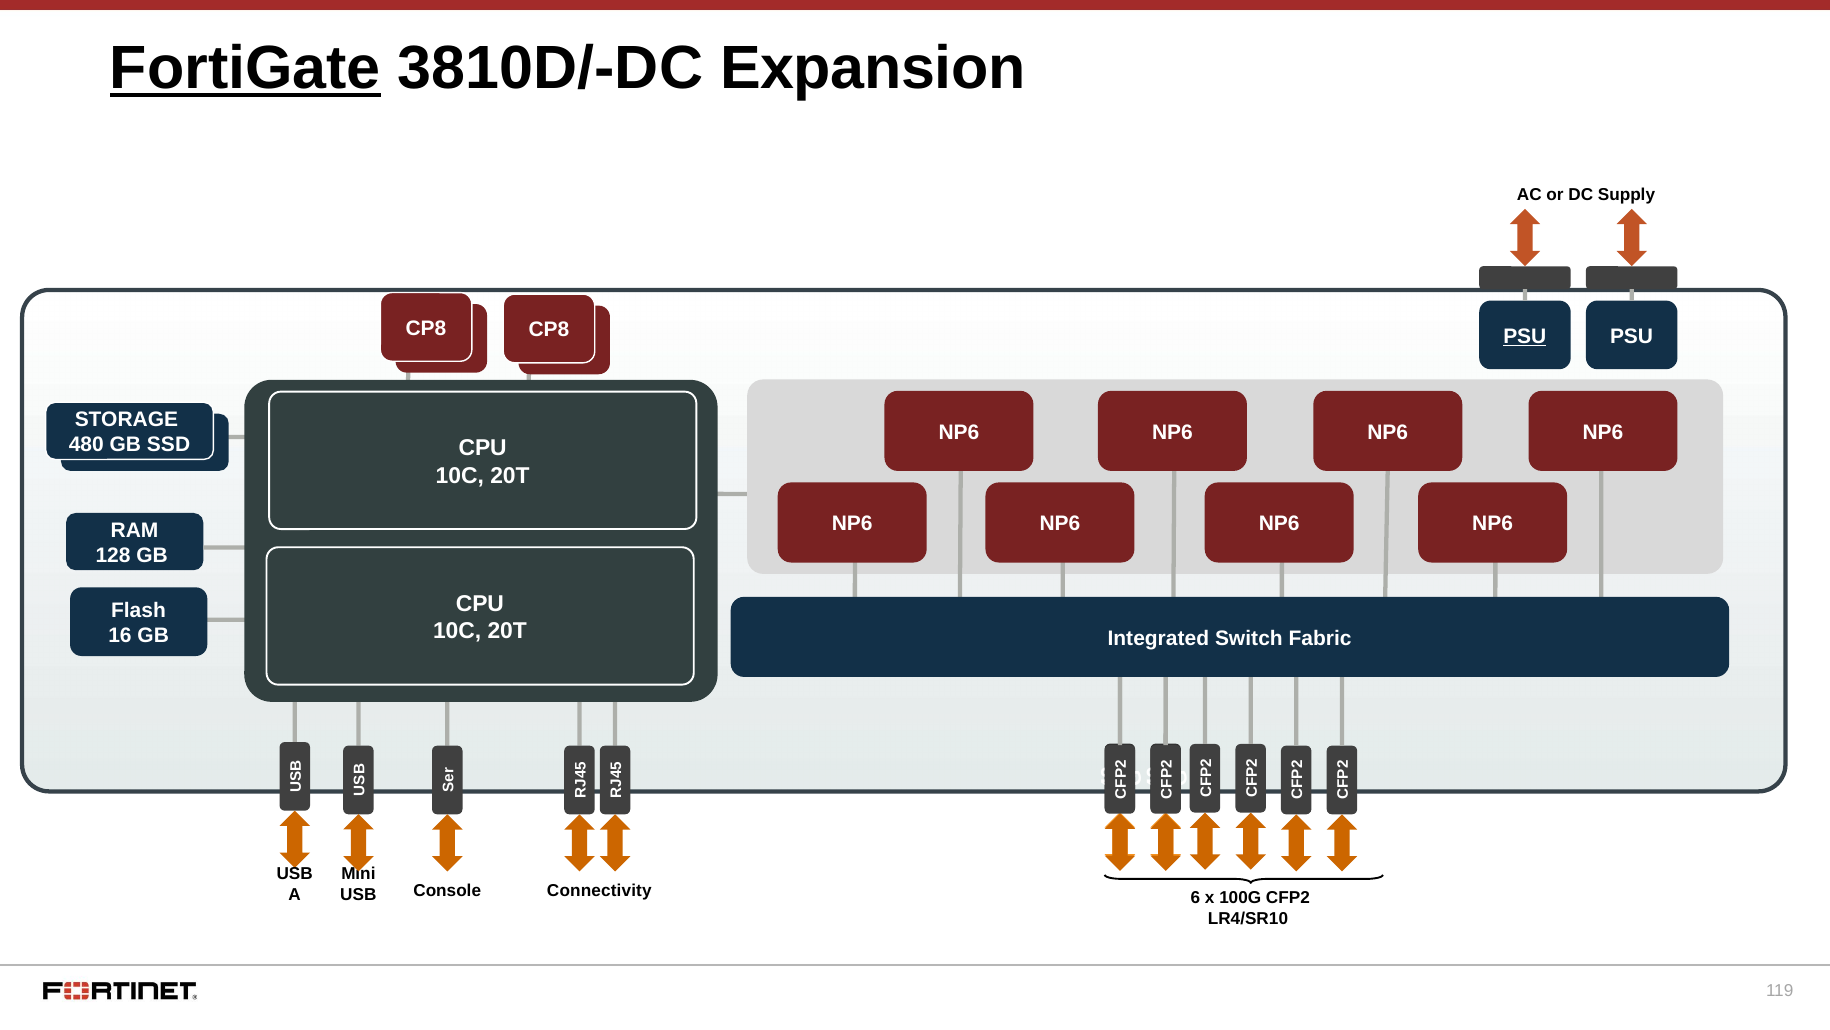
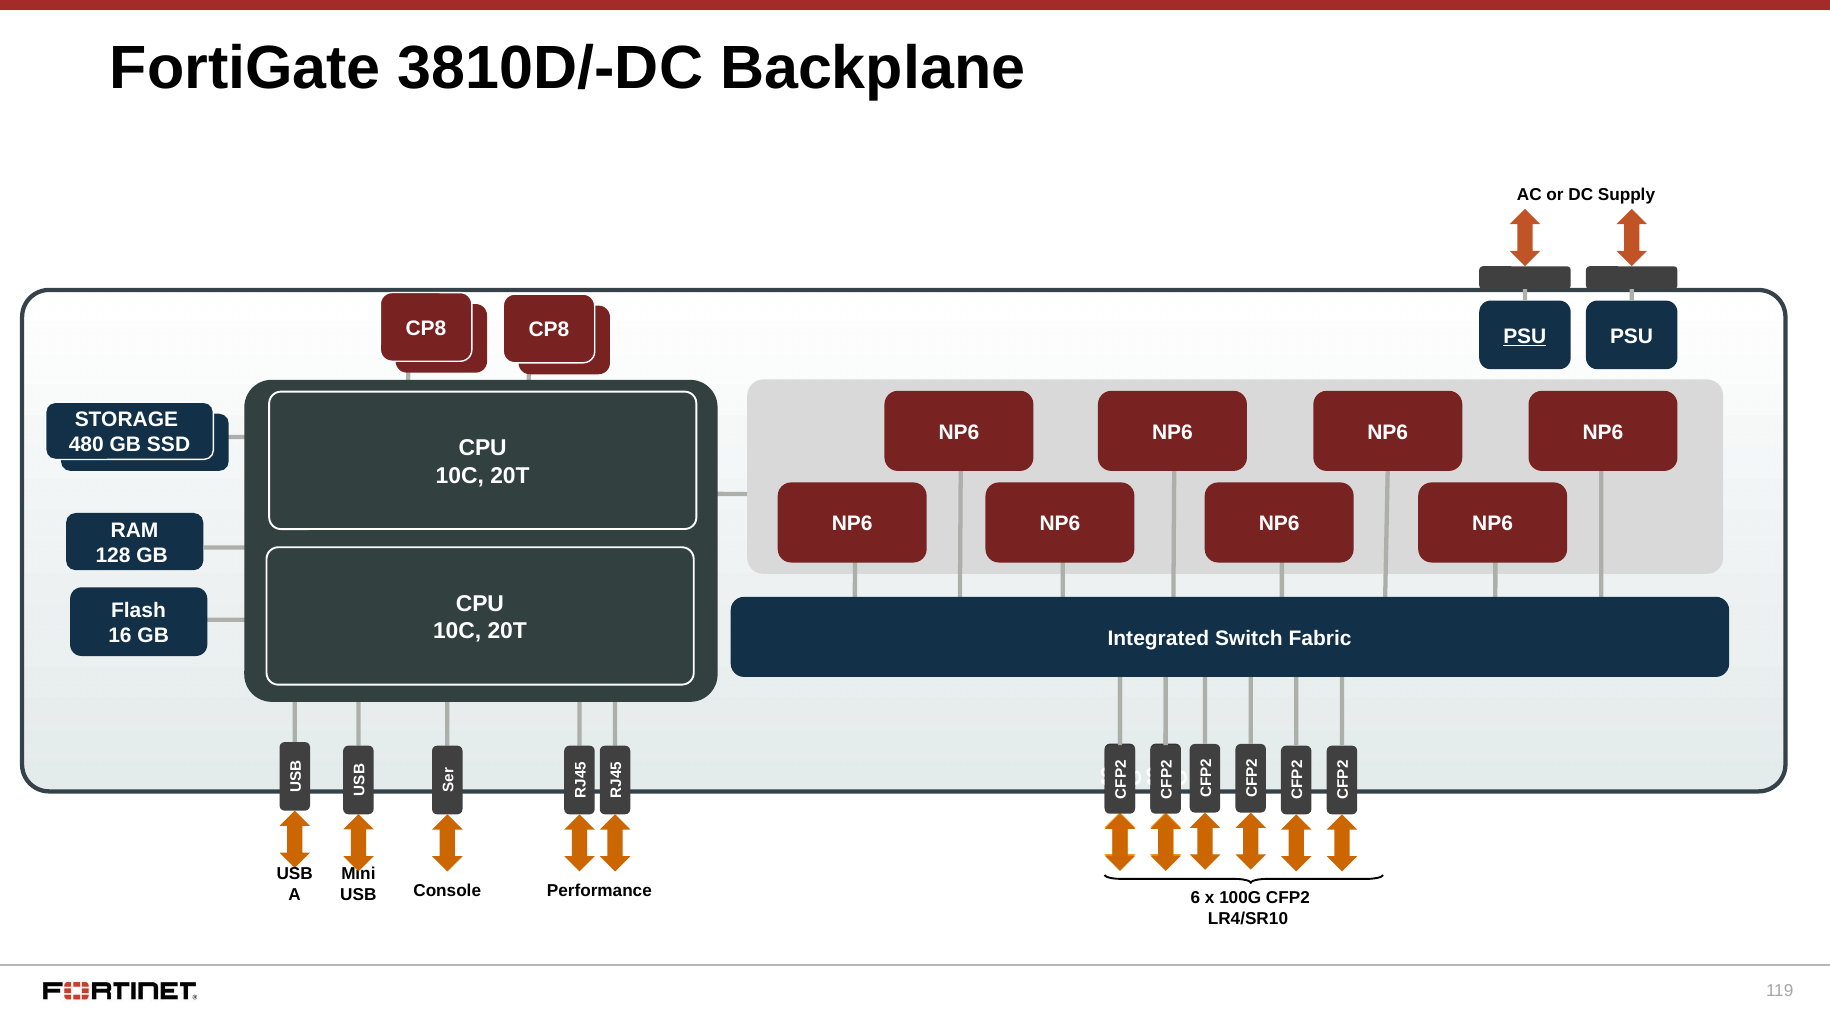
FortiGate underline: present -> none (245, 69)
Expansion: Expansion -> Backplane (873, 69)
Connectivity: Connectivity -> Performance (599, 891)
